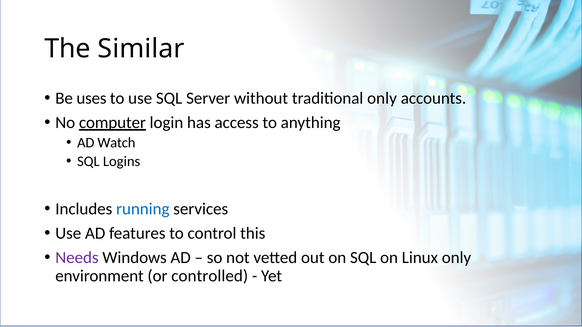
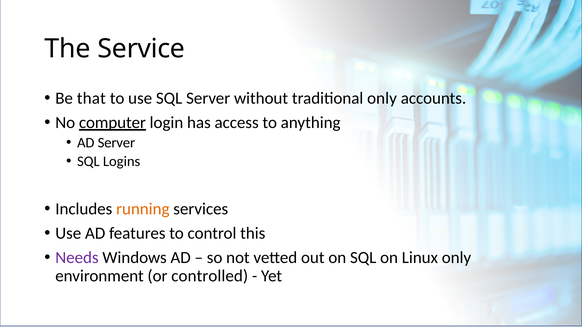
Similar: Similar -> Service (141, 49)
uses: uses -> that (91, 98)
AD Watch: Watch -> Server (116, 143)
running colour: blue -> orange (143, 209)
